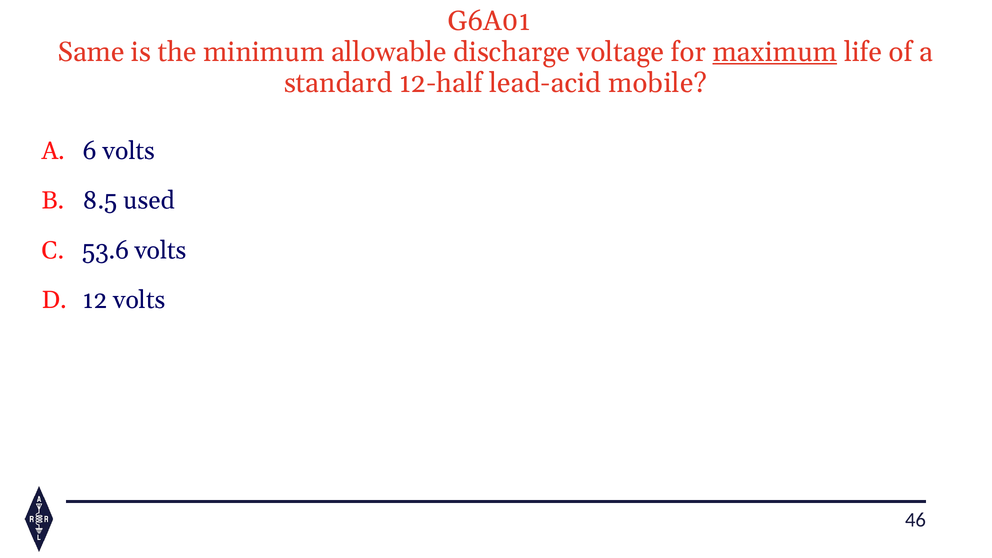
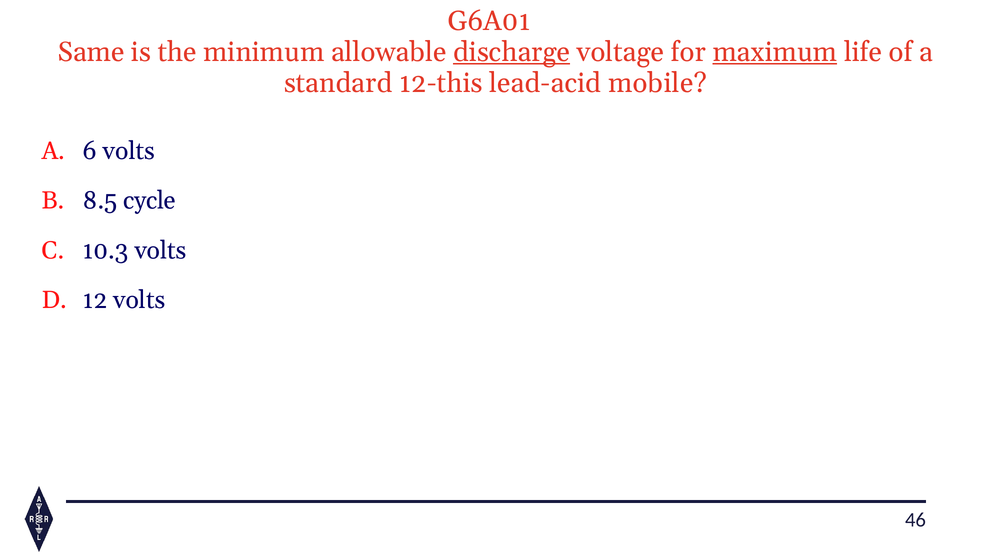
discharge underline: none -> present (512, 52)
12-half: 12-half -> 12-this (441, 83)
used: used -> cycle (150, 201)
53.6: 53.6 -> 10.3 (106, 250)
